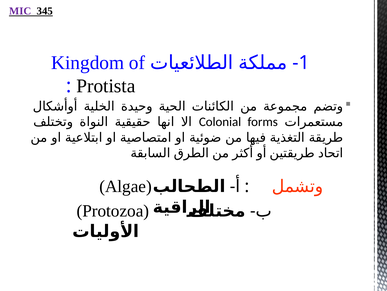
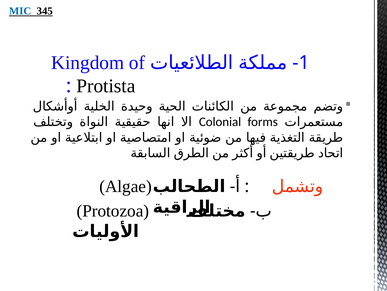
MIC colour: purple -> blue (20, 11)
